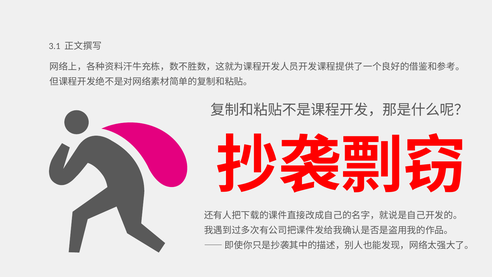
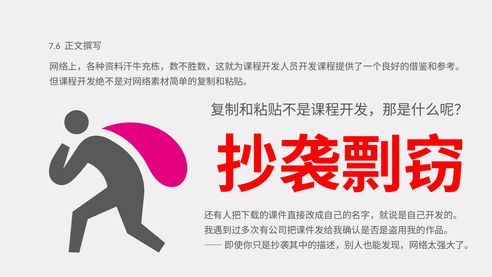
3.1: 3.1 -> 7.6 (55, 46)
